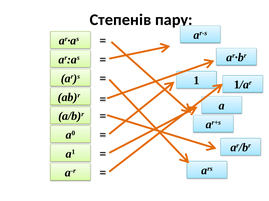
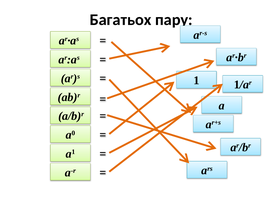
Степенів: Степенів -> Багатьох (121, 20)
